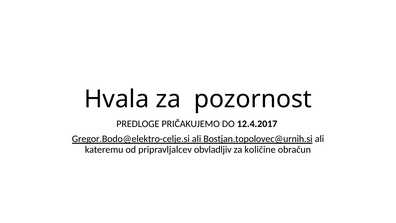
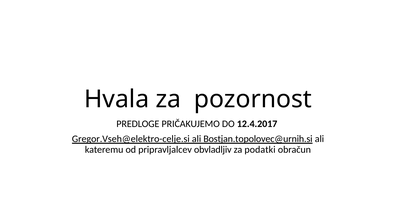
Gregor.Bodo@elektro-celje.si: Gregor.Bodo@elektro-celje.si -> Gregor.Vseh@elektro-celje.si (131, 139)
količine: količine -> podatki (260, 149)
